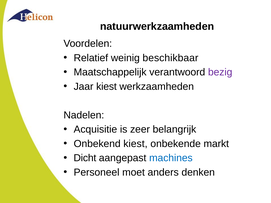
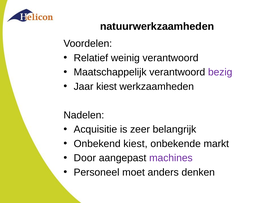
weinig beschikbaar: beschikbaar -> verantwoord (171, 58)
Dicht: Dicht -> Door (85, 158)
machines colour: blue -> purple (171, 158)
